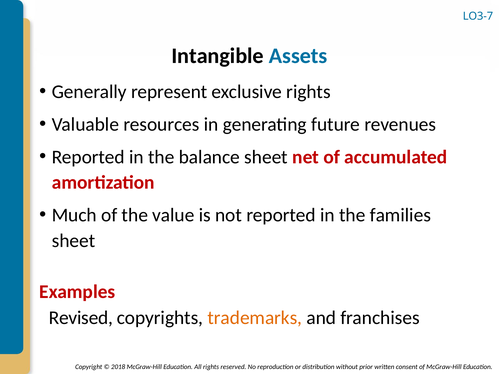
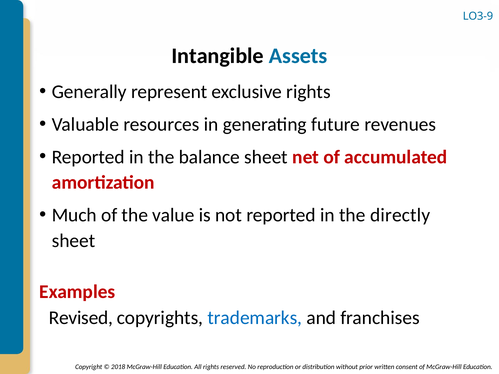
LO3-7: LO3-7 -> LO3-9 (478, 16)
families: families -> directly (400, 215)
trademarks colour: orange -> blue (255, 318)
